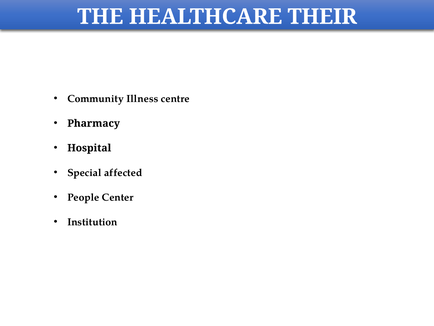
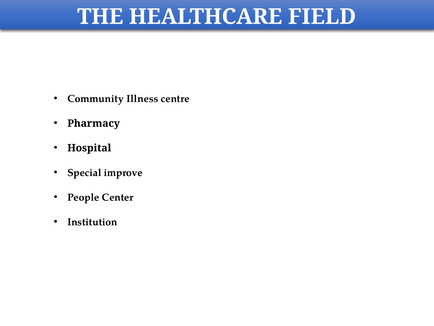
THEIR: THEIR -> FIELD (322, 17)
affected: affected -> improve (123, 172)
